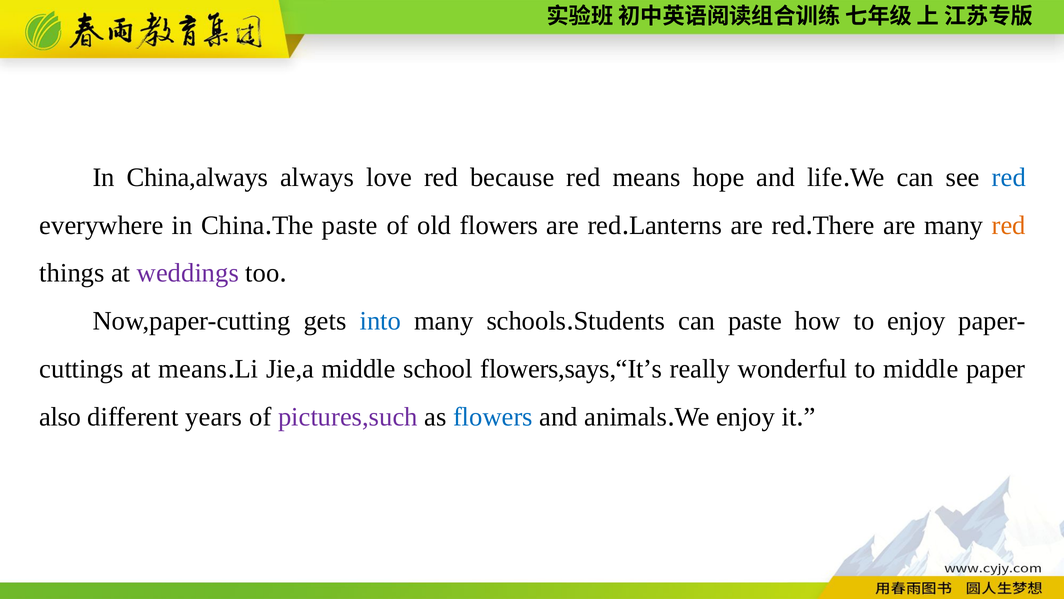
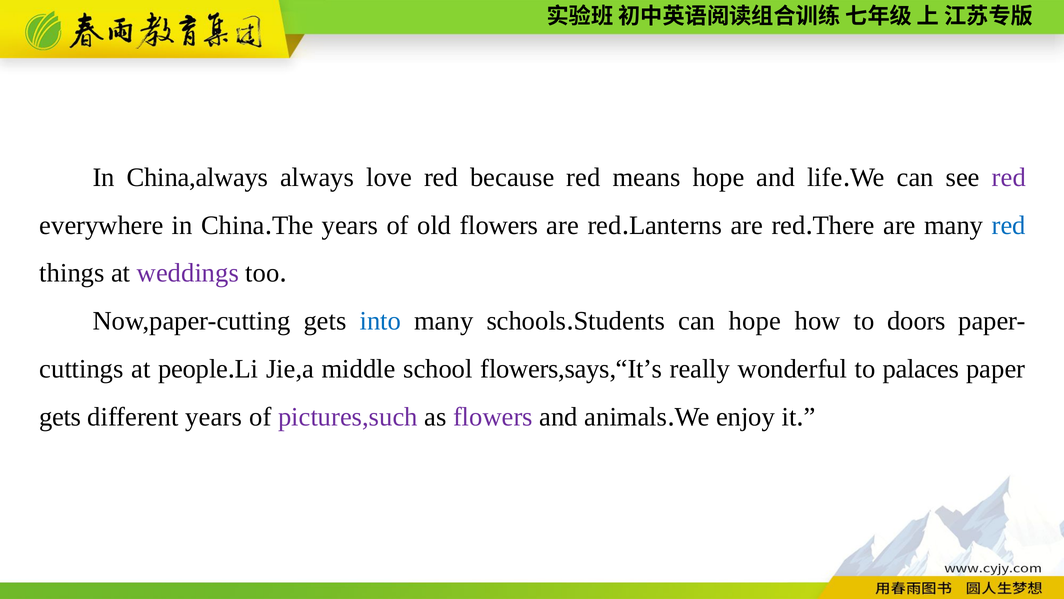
red colour: blue -> purple (1009, 177)
paste: paste -> years (350, 225)
red colour: orange -> blue (1009, 225)
can paste: paste -> hope (755, 321)
to enjoy: enjoy -> doors (916, 321)
at means: means -> people (193, 369)
to middle: middle -> palaces (921, 369)
also: also -> gets (60, 417)
flowers colour: blue -> purple (493, 417)
